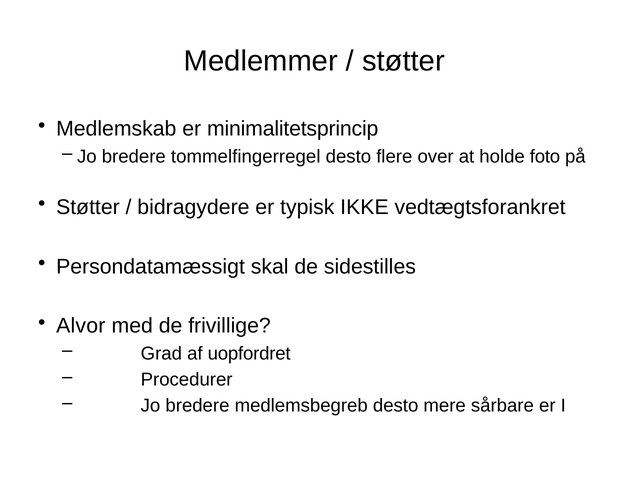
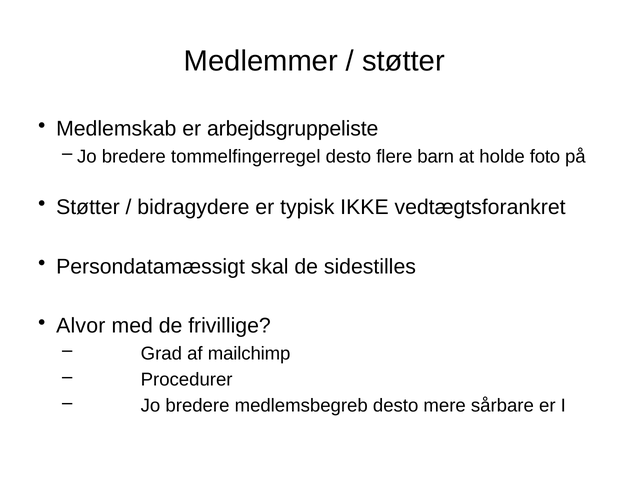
minimalitetsprincip: minimalitetsprincip -> arbejdsgruppeliste (293, 129)
over: over -> barn (436, 156)
uopfordret: uopfordret -> mailchimp (249, 353)
